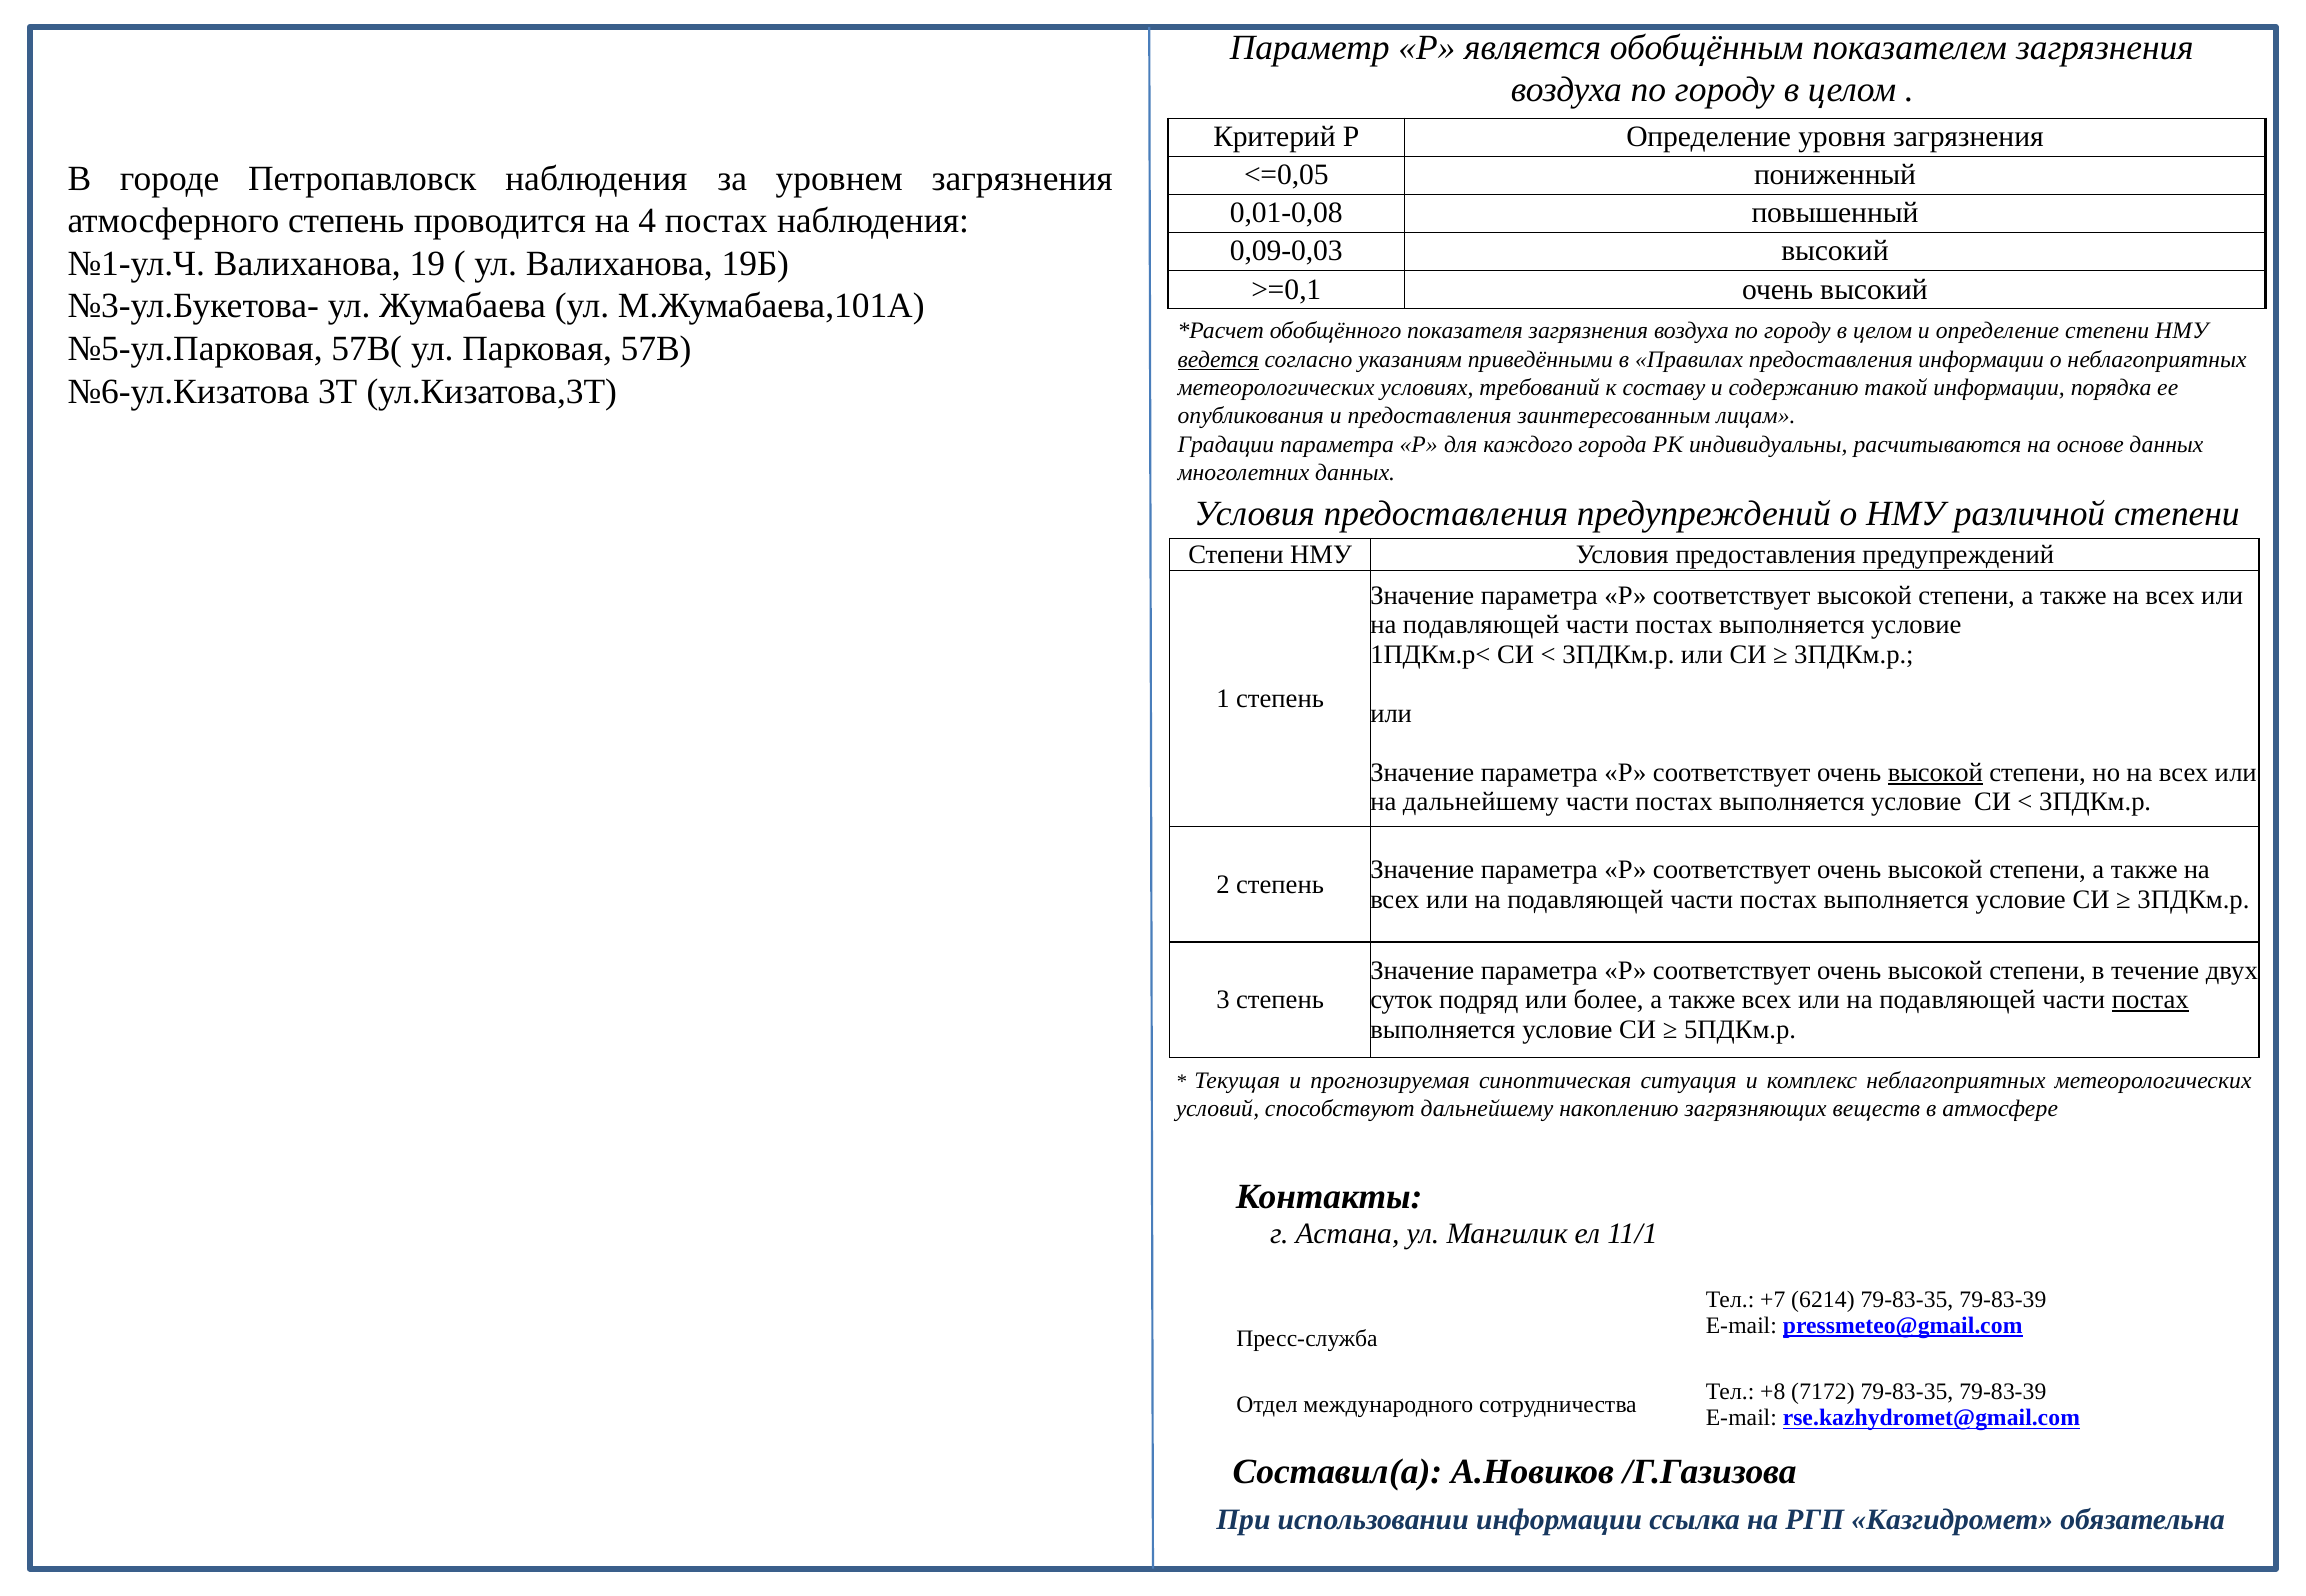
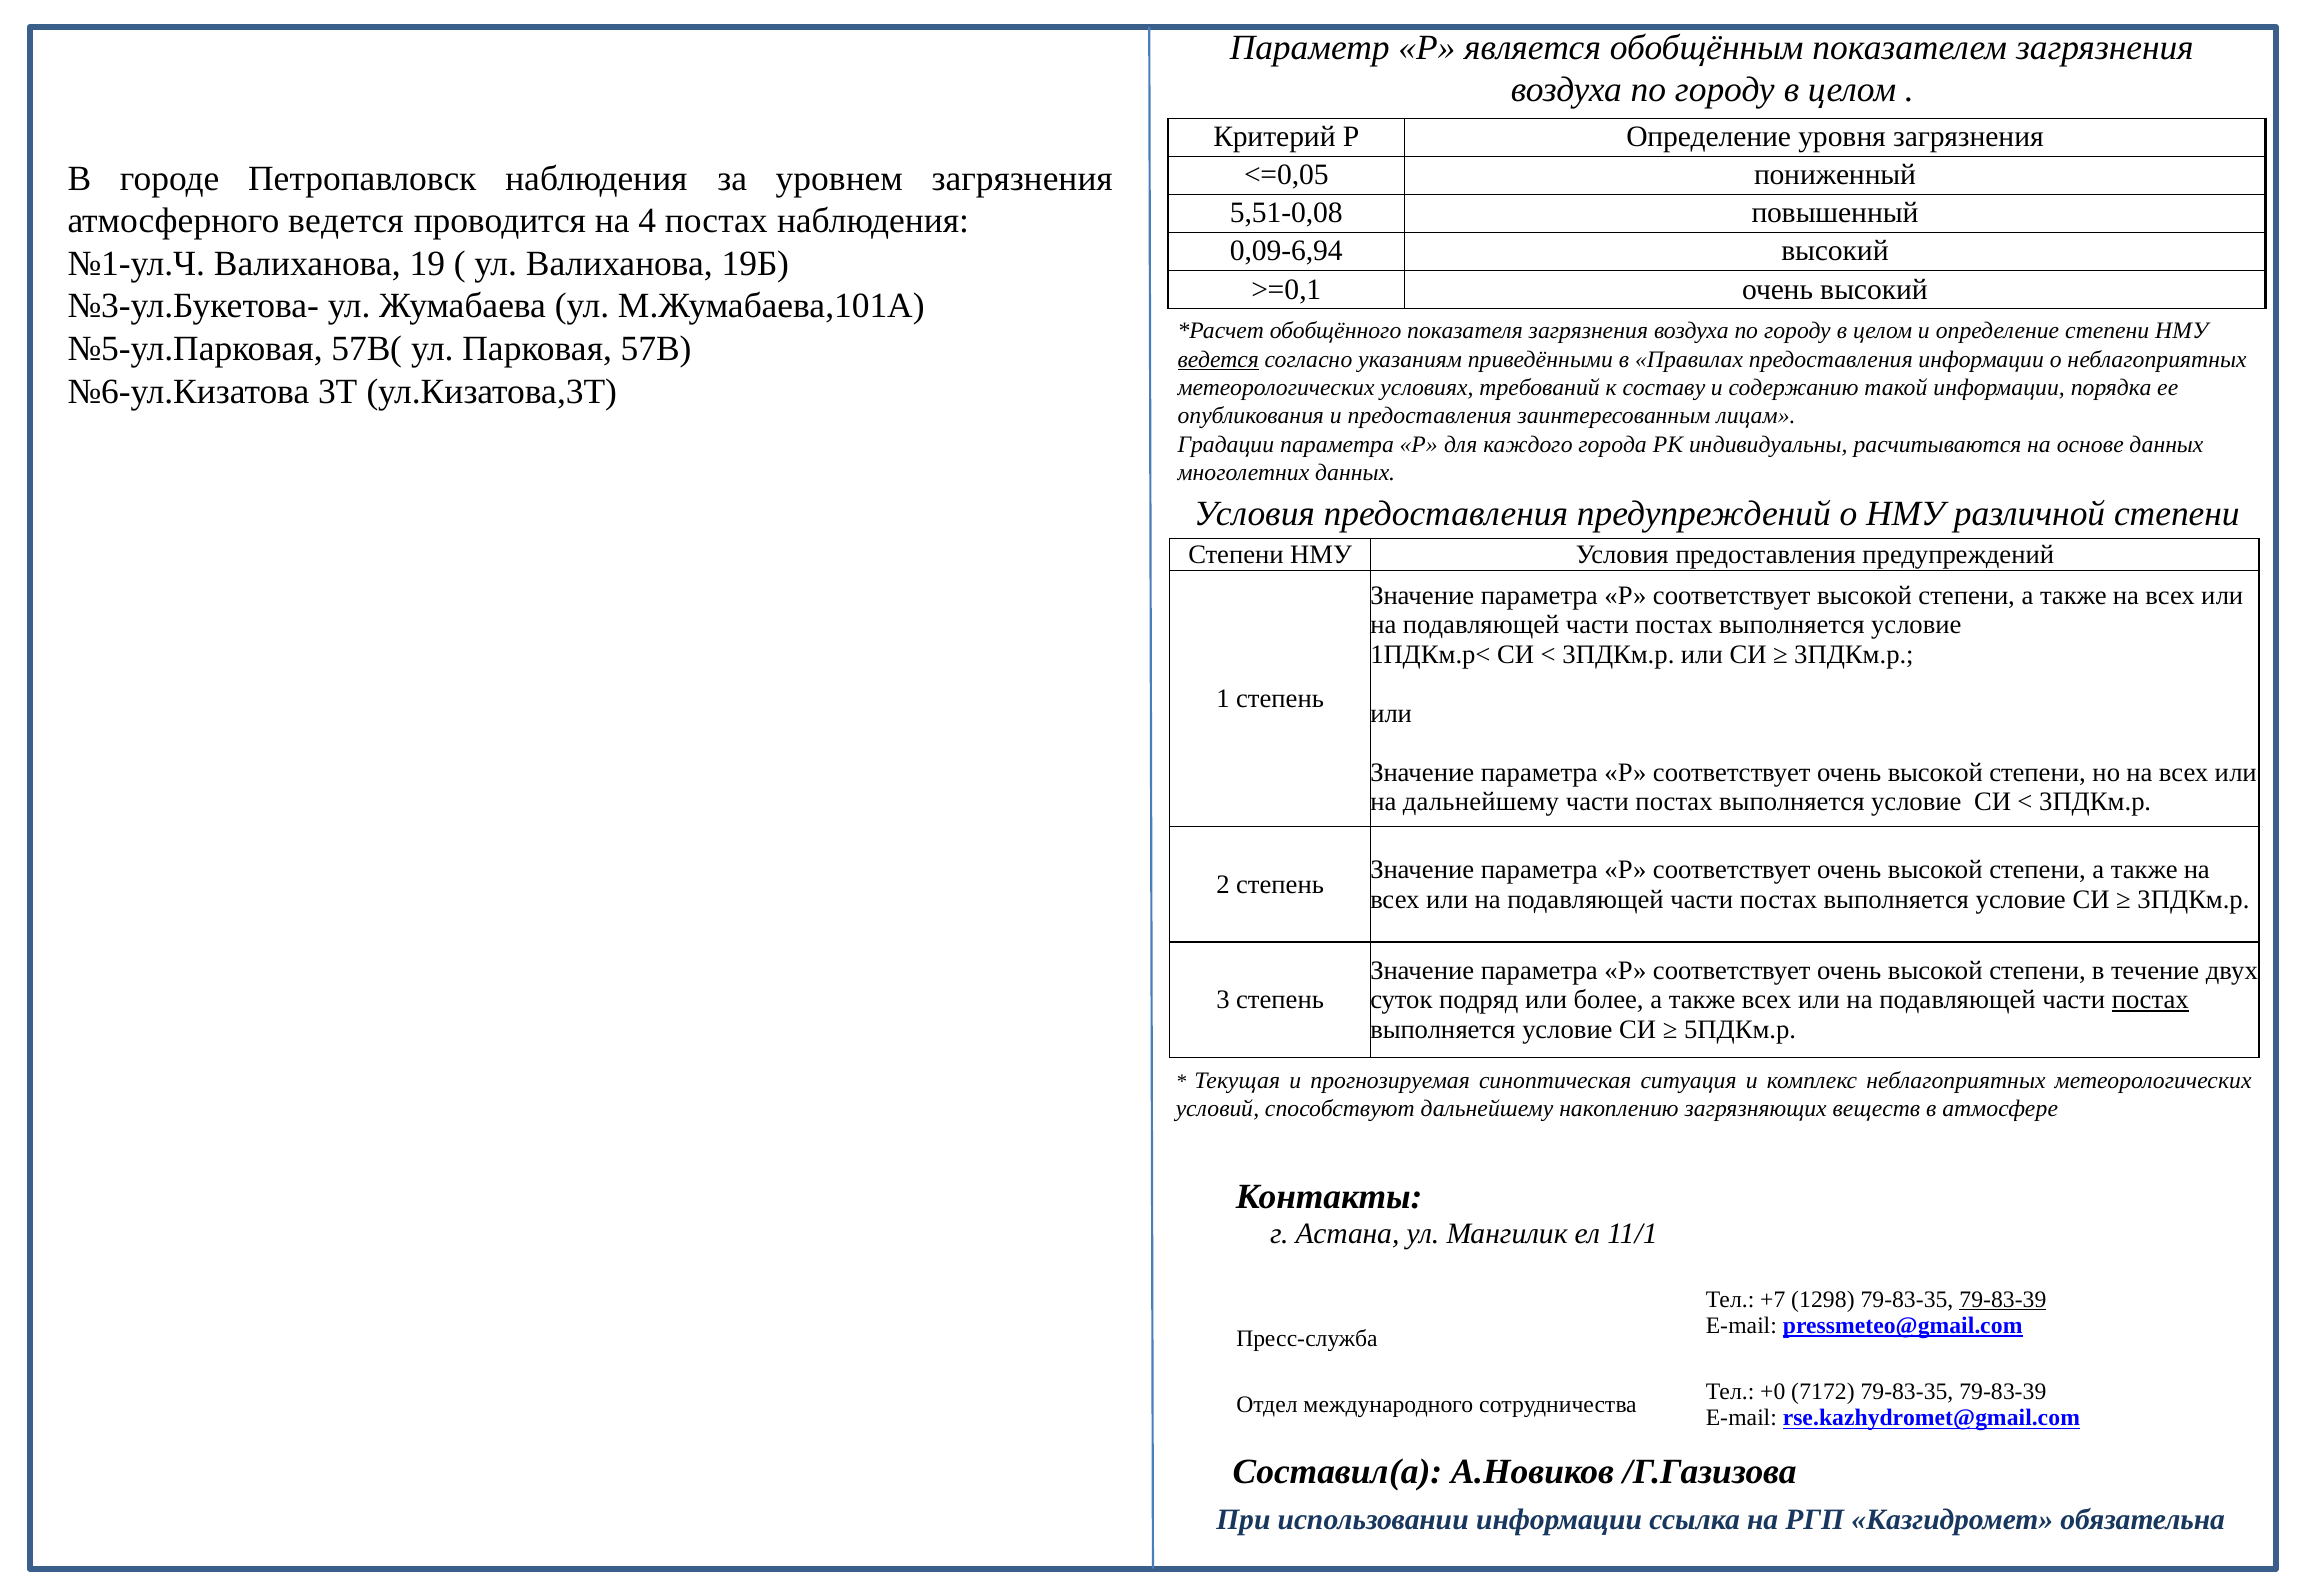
0,01-0,08: 0,01-0,08 -> 5,51-0,08 (1286, 213)
атмосферного степень: степень -> ведется (346, 221)
0,09-0,03: 0,09-0,03 -> 0,09-6,94 (1286, 251)
высокой underline: present -> none (1935, 773)
6214: 6214 -> 1298 (1823, 1300)
79-83-39 underline: none -> present (2003, 1300)
+8: +8 -> +0 (1773, 1392)
